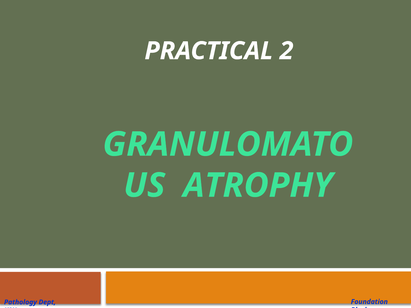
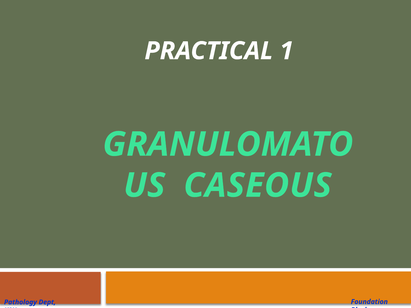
2: 2 -> 1 (287, 51)
ATROPHY: ATROPHY -> CASEOUS (258, 186)
